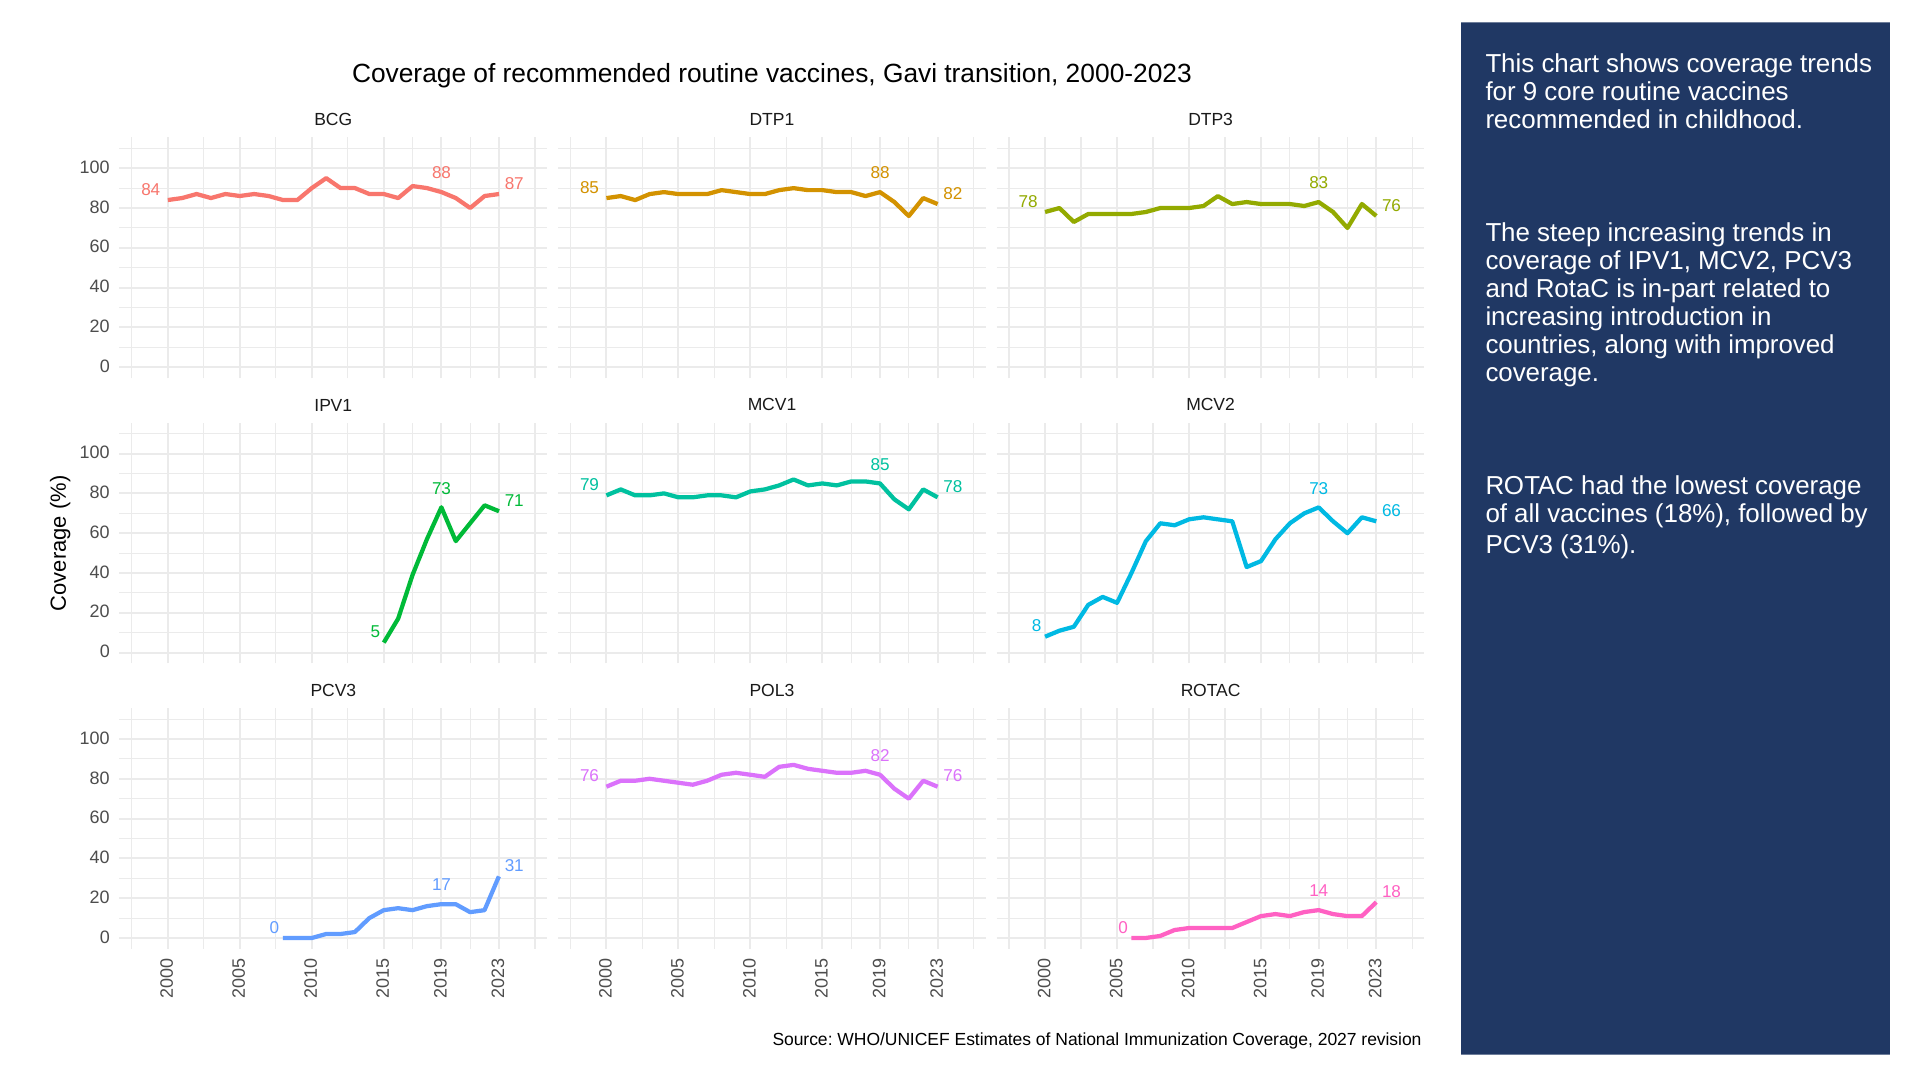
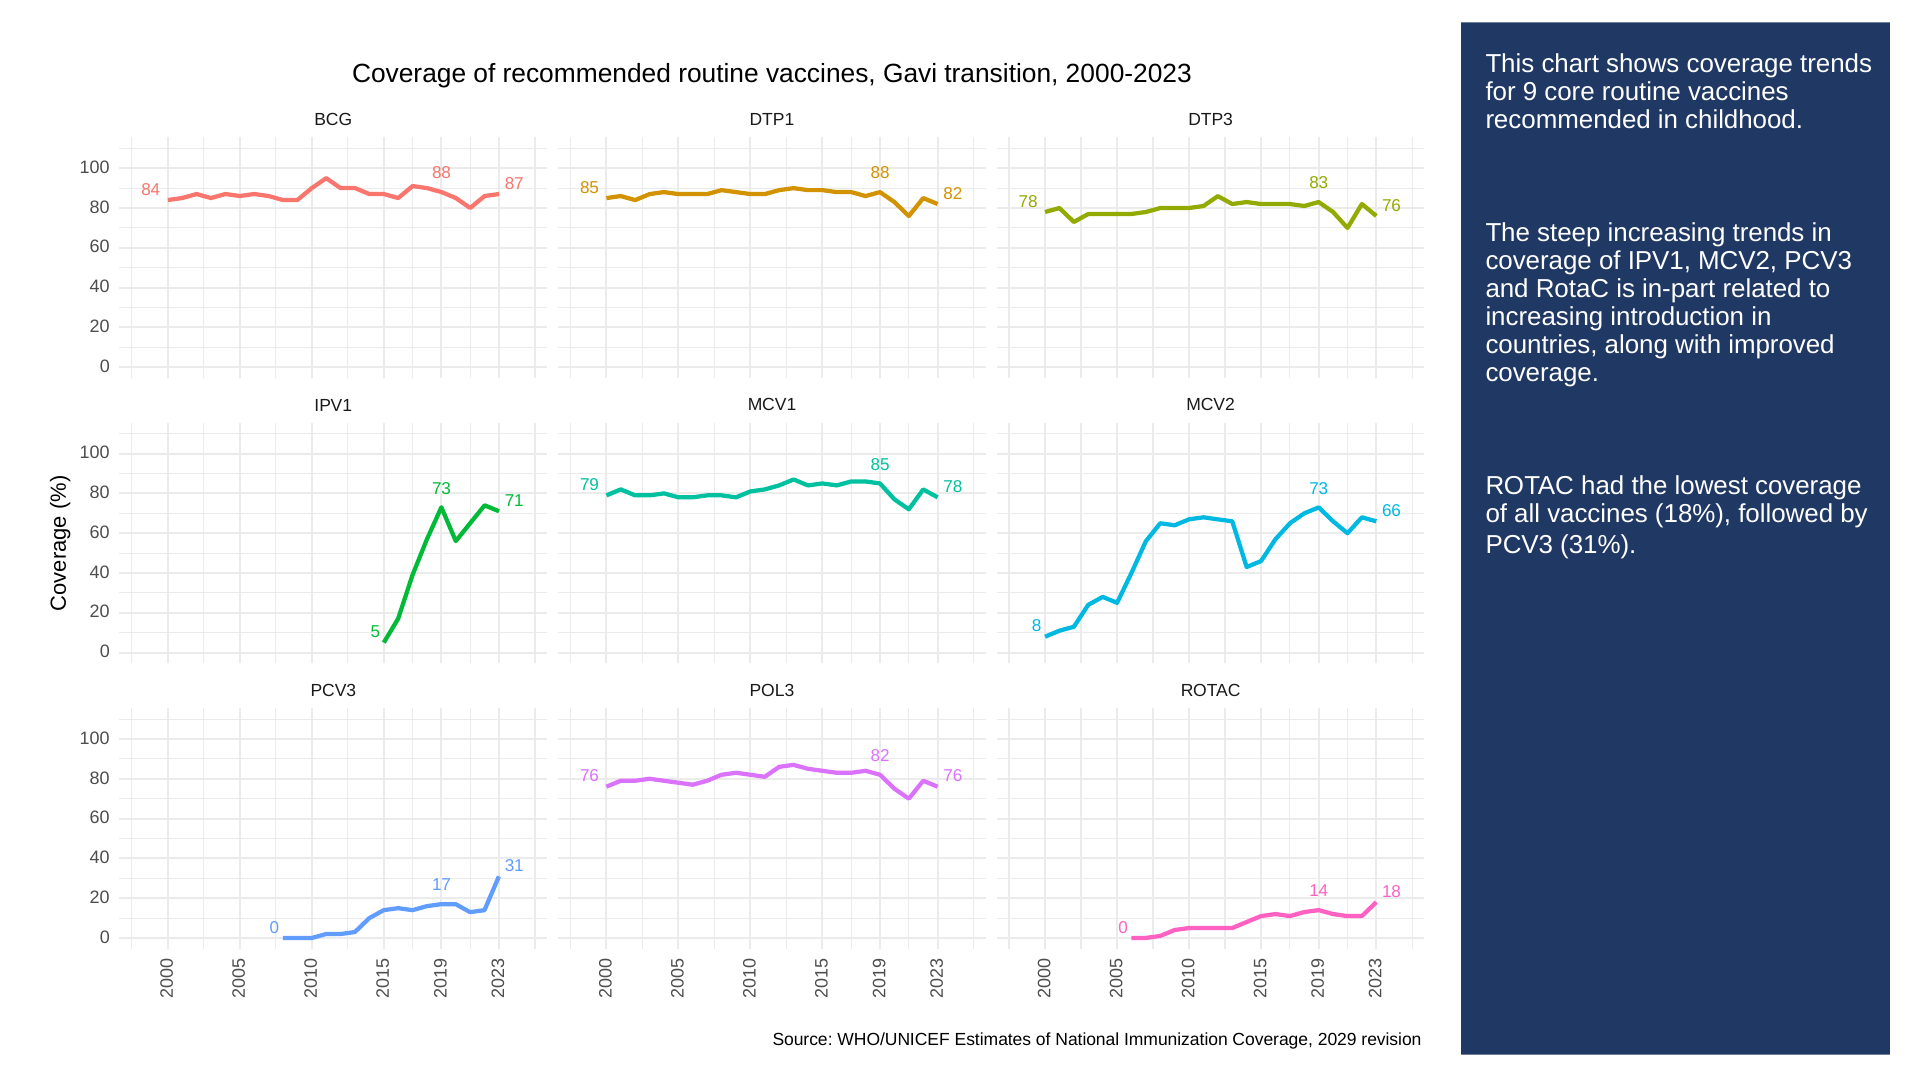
2027: 2027 -> 2029 (1337, 1039)
